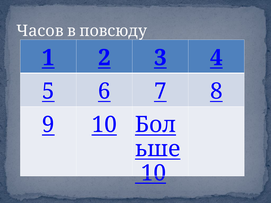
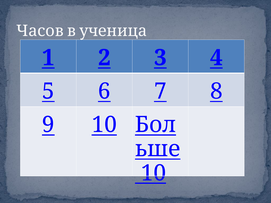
повсюду: повсюду -> ученица (113, 31)
